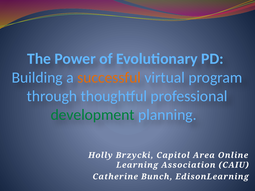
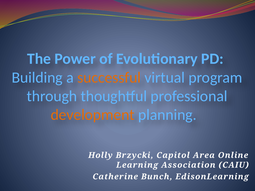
development colour: green -> orange (93, 115)
